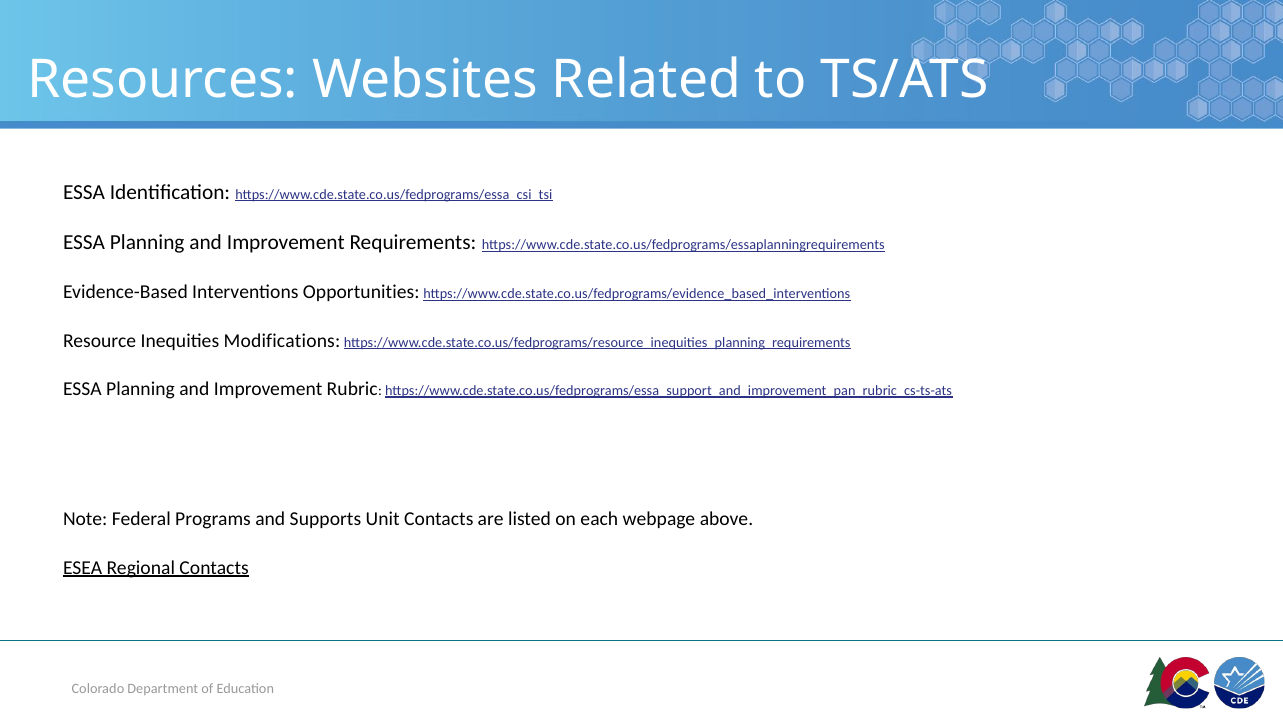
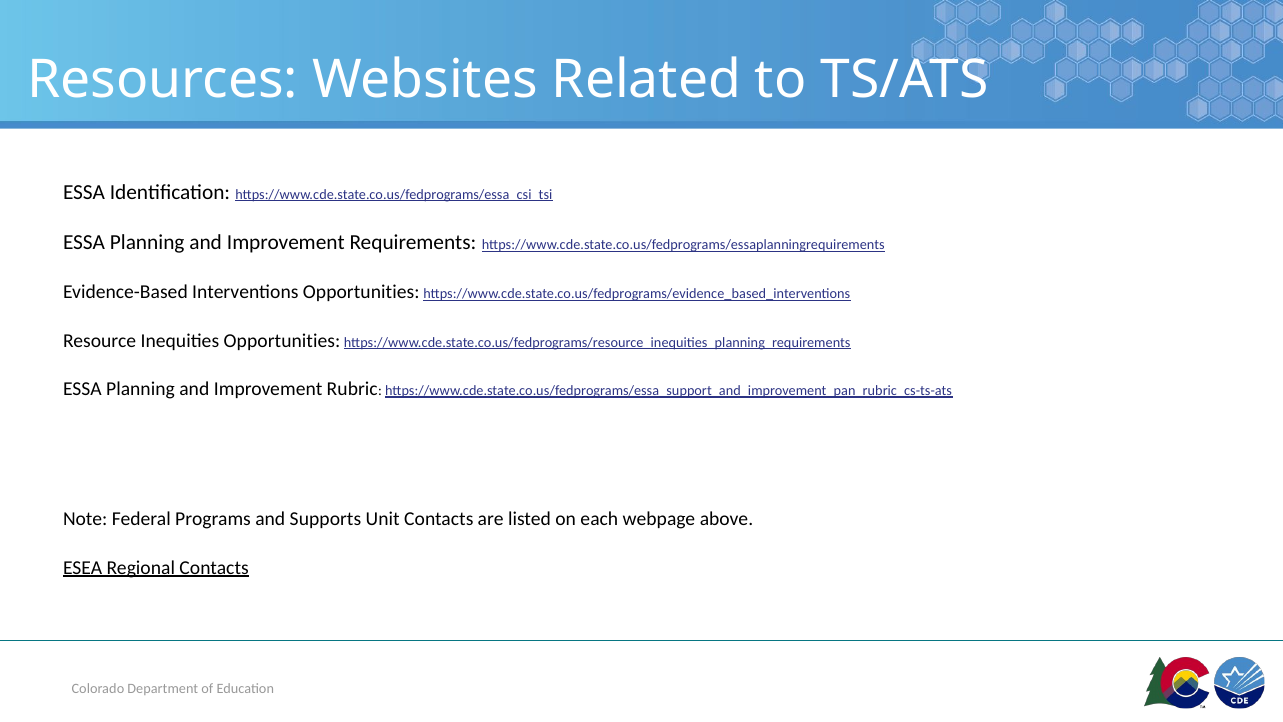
Inequities Modifications: Modifications -> Opportunities (282, 341)
